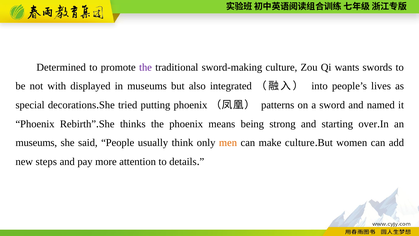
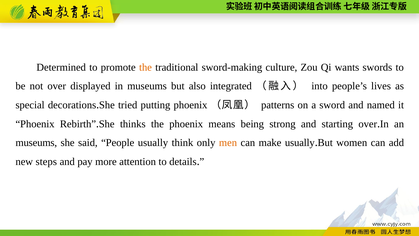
the colour: purple -> orange (146, 67)
not with: with -> over (57, 86)
make culture: culture -> usually (300, 143)
